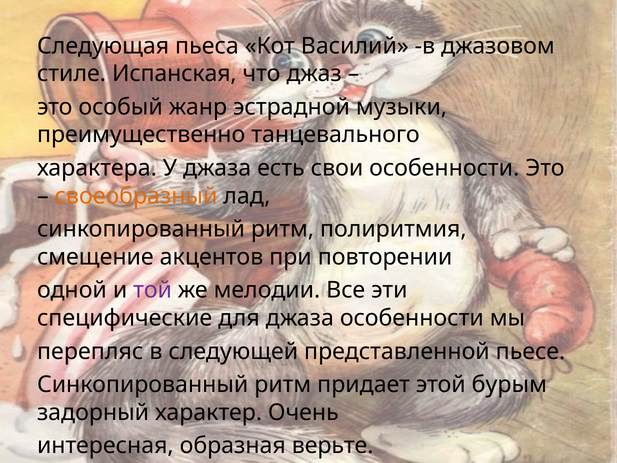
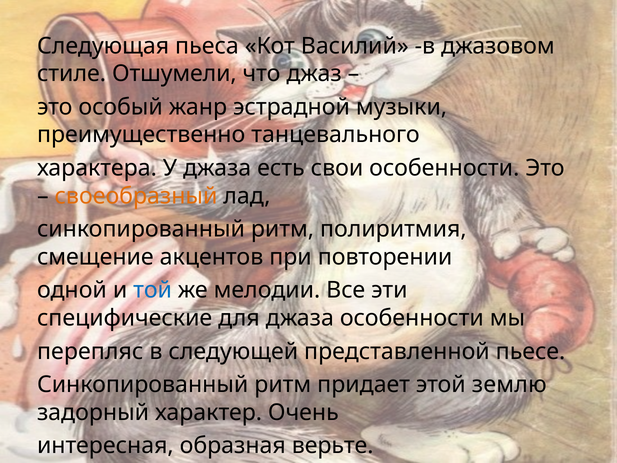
Испанская: Испанская -> Отшумели (174, 74)
той colour: purple -> blue (153, 290)
бурым: бурым -> землю (509, 385)
